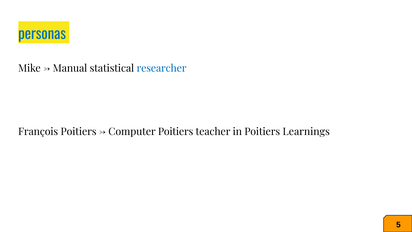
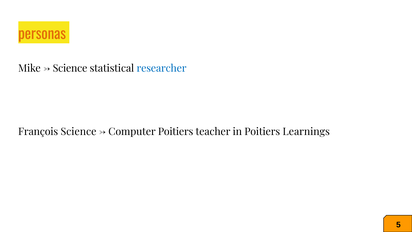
personas colour: blue -> orange (42, 34)
Manual: Manual -> Science (70, 68)
François Poitiers: Poitiers -> Science (79, 132)
